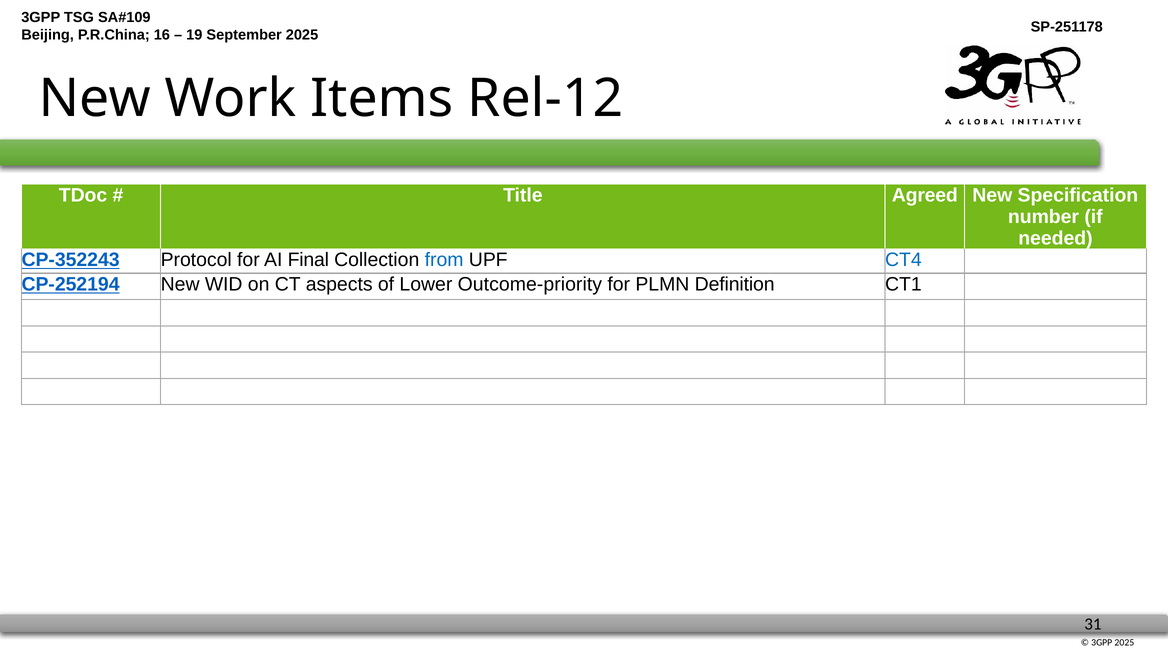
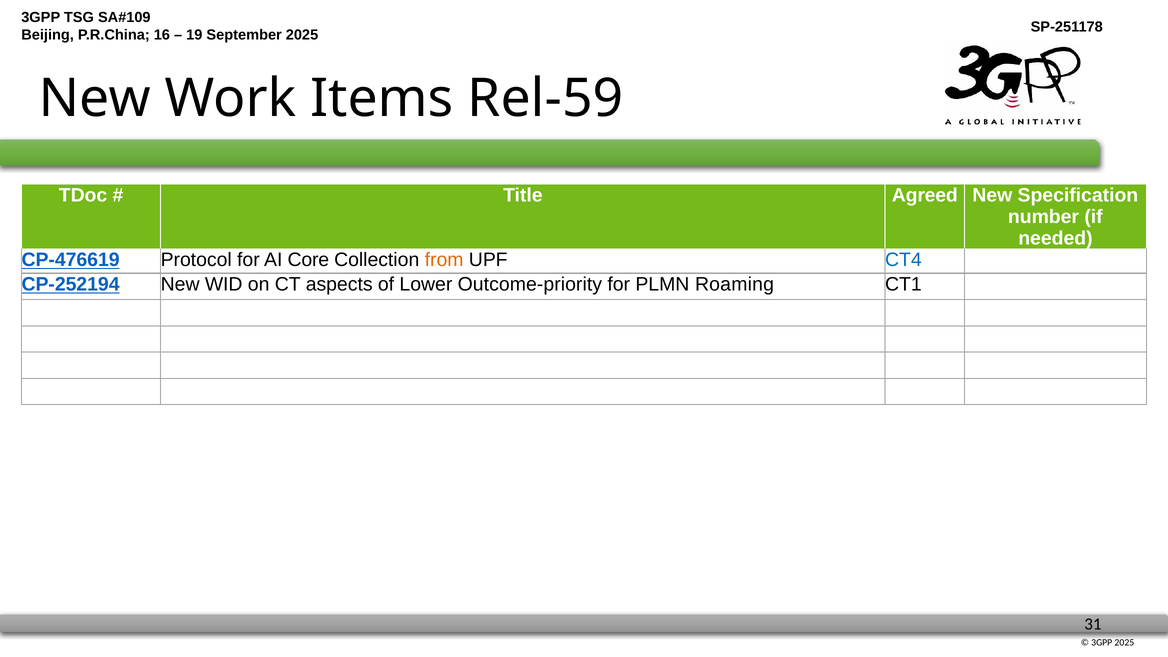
Rel-12: Rel-12 -> Rel-59 (545, 99)
CP-352243: CP-352243 -> CP-476619 (71, 260)
Final: Final -> Core (308, 260)
from colour: blue -> orange (444, 260)
Definition: Definition -> Roaming (734, 284)
